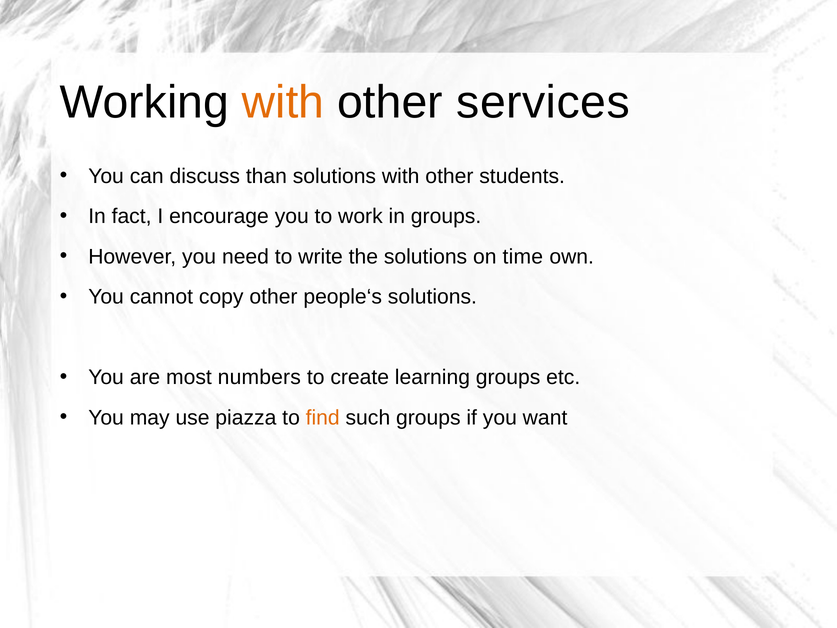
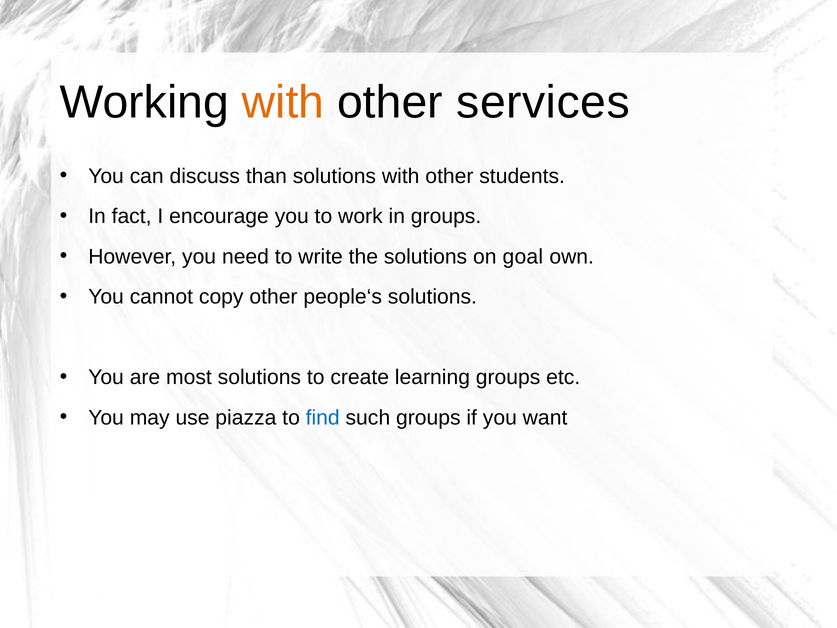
time: time -> goal (523, 256)
most numbers: numbers -> solutions (259, 377)
find colour: orange -> blue (323, 417)
